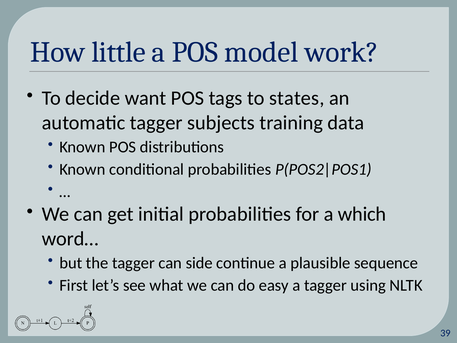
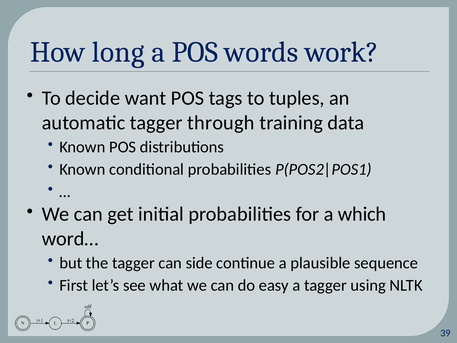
little: little -> long (118, 52)
model: model -> words (261, 52)
states: states -> tuples (297, 98)
subjects: subjects -> through (221, 123)
